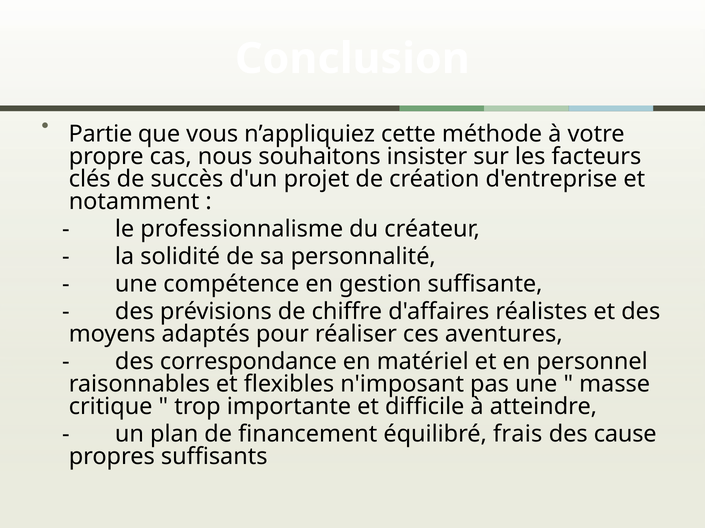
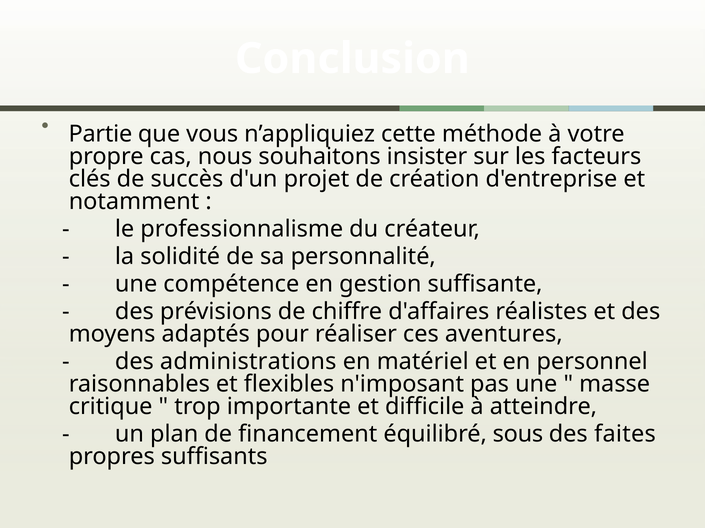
correspondance: correspondance -> administrations (248, 362)
frais: frais -> sous (518, 435)
cause: cause -> faites (625, 435)
